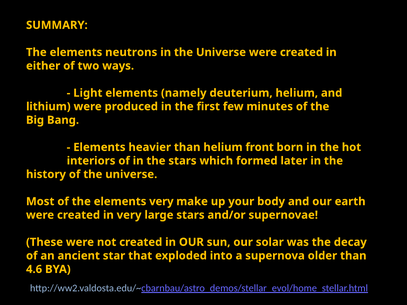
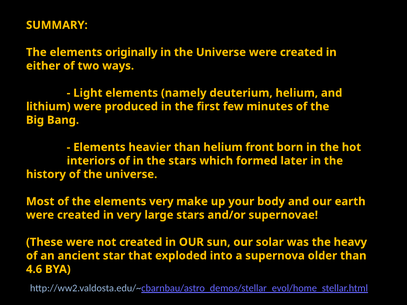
neutrons: neutrons -> originally (131, 52)
decay: decay -> heavy (350, 242)
